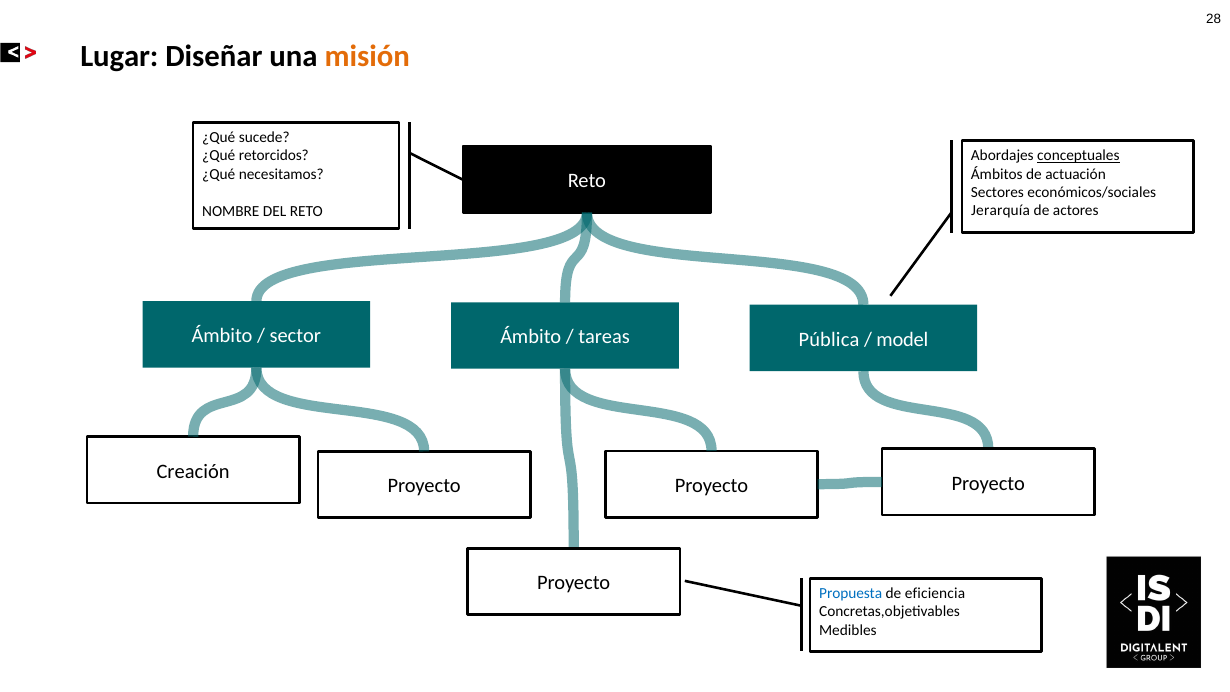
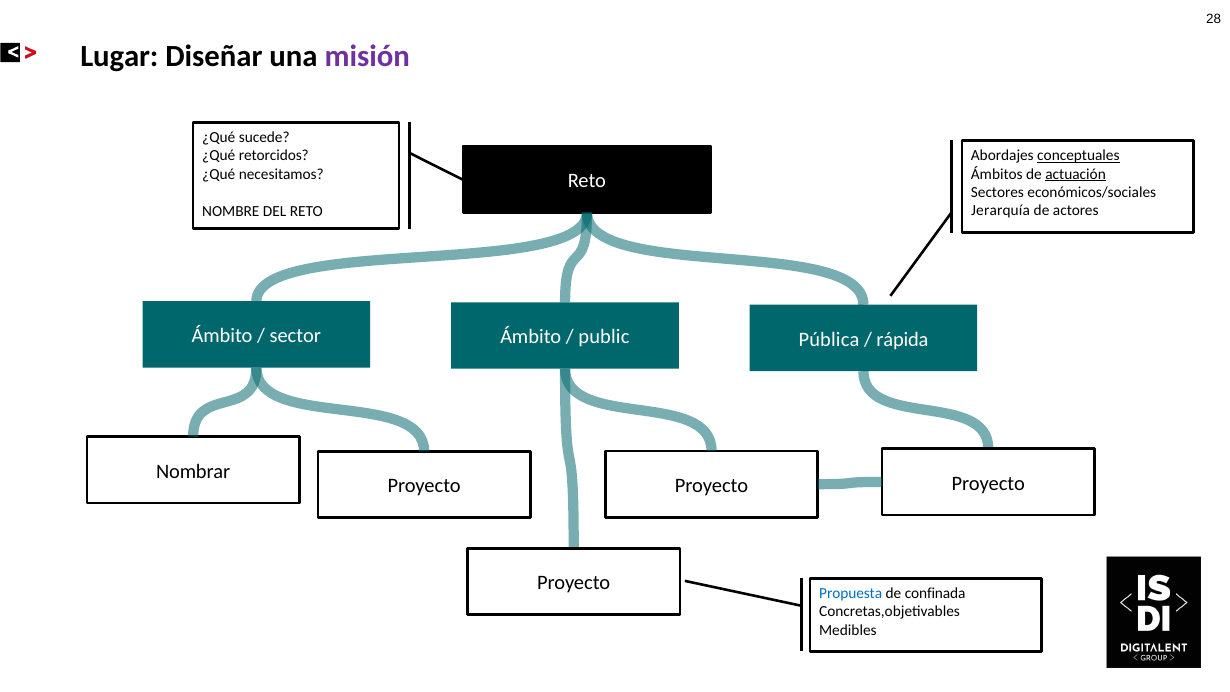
misión colour: orange -> purple (367, 56)
actuación underline: none -> present (1076, 174)
tareas: tareas -> public (604, 337)
model: model -> rápida (902, 339)
Creación: Creación -> Nombrar (193, 471)
eficiencia: eficiencia -> confinada (935, 593)
